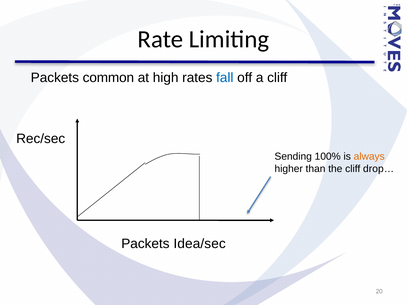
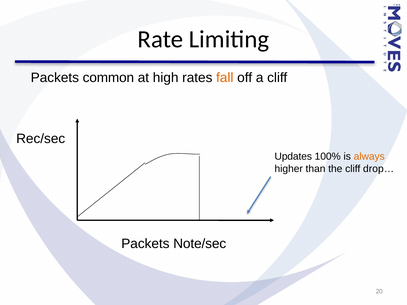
fall colour: blue -> orange (225, 78)
Sending: Sending -> Updates (293, 157)
Idea/sec: Idea/sec -> Note/sec (200, 244)
